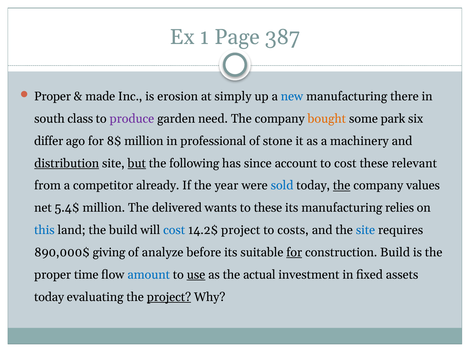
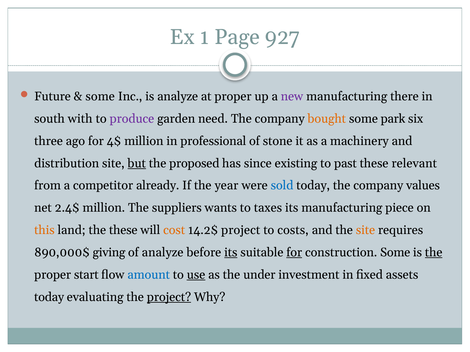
387: 387 -> 927 (282, 37)
Proper: Proper -> Future (53, 97)
made: made -> some (100, 97)
is erosion: erosion -> analyze (178, 97)
at simply: simply -> proper (233, 97)
new colour: blue -> purple (292, 97)
class: class -> with (80, 119)
differ: differ -> three (49, 141)
8$: 8$ -> 4$ (114, 141)
distribution underline: present -> none (67, 163)
following: following -> proposed (194, 163)
account: account -> existing (296, 163)
to cost: cost -> past (345, 163)
the underline: present -> none (342, 186)
5.4$: 5.4$ -> 2.4$ (67, 208)
delivered: delivered -> suppliers (177, 208)
to these: these -> taxes (268, 208)
relies: relies -> piece (400, 208)
this colour: blue -> orange (44, 230)
the build: build -> these (123, 230)
cost colour: blue -> orange (174, 230)
site colour: blue -> orange (365, 230)
its underline: none -> present (231, 253)
construction Build: Build -> Some (395, 253)
the underline: none -> present (434, 253)
time: time -> start (86, 275)
actual: actual -> under (259, 275)
